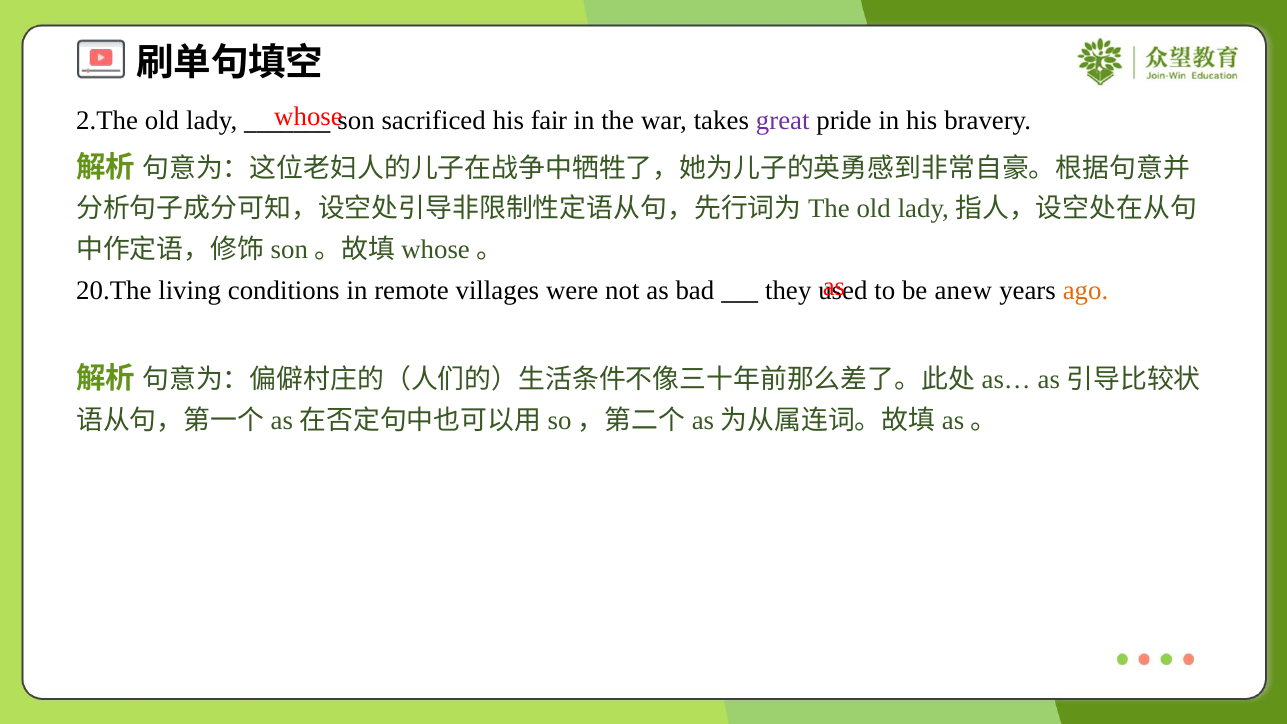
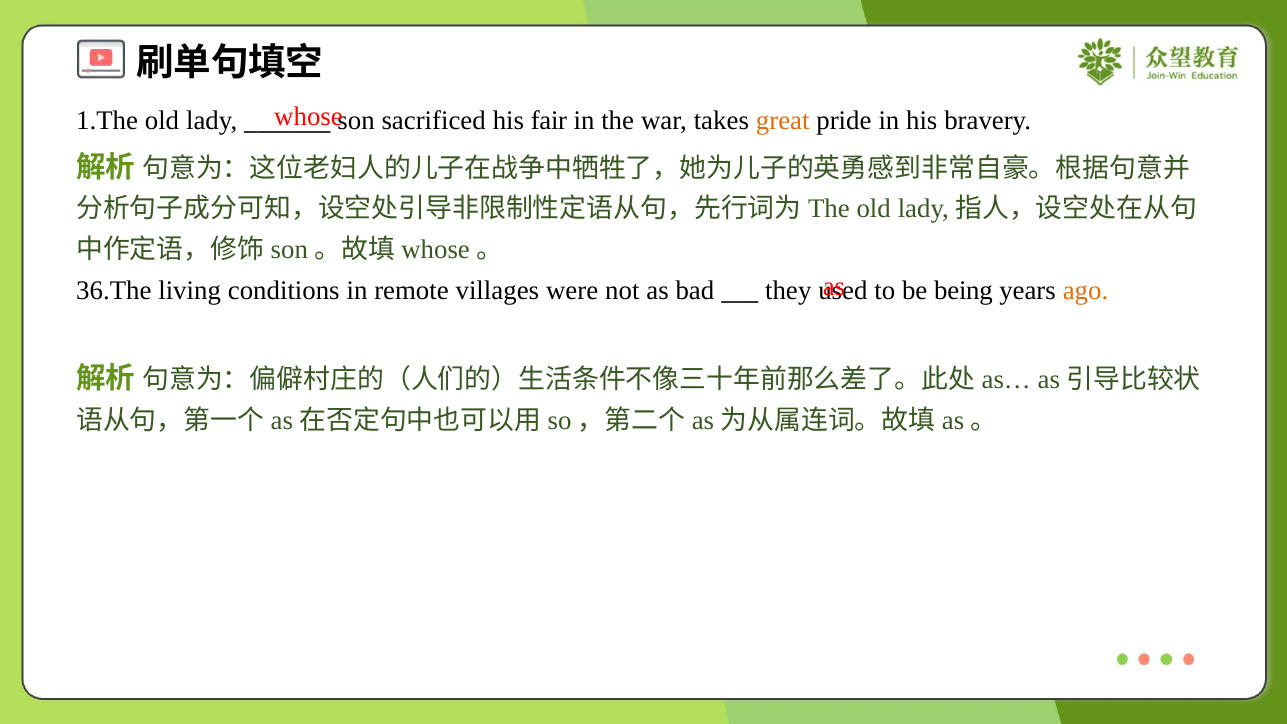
2.The: 2.The -> 1.The (107, 121)
great colour: purple -> orange (783, 121)
20.The: 20.The -> 36.The (114, 291)
anew: anew -> being (963, 291)
